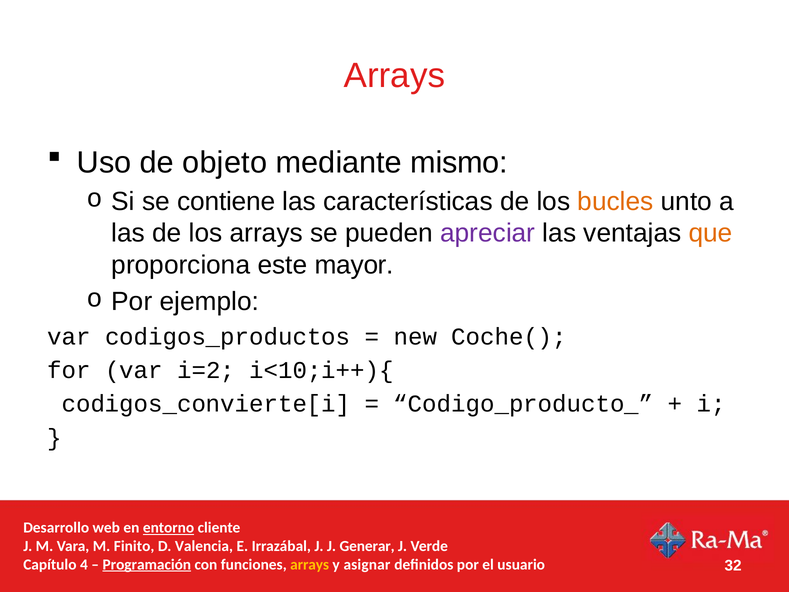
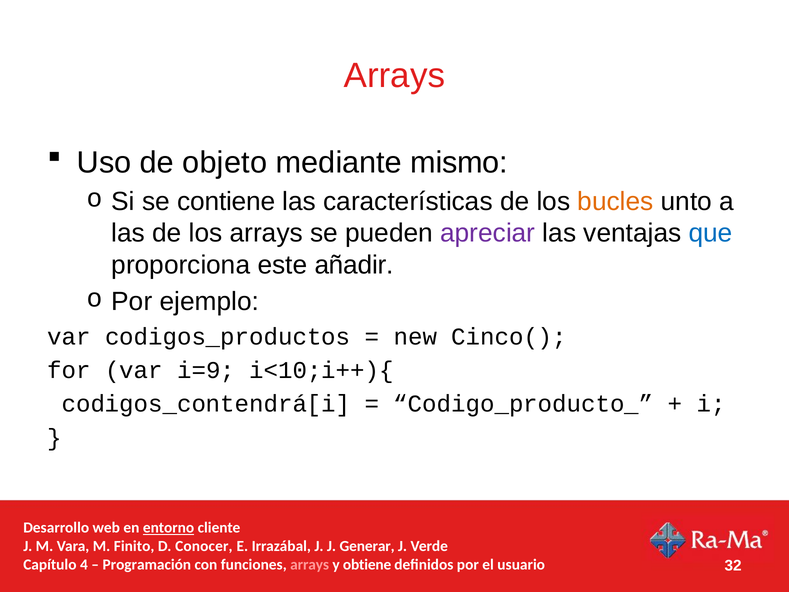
que colour: orange -> blue (711, 233)
mayor: mayor -> añadir (354, 265)
Coche(: Coche( -> Cinco( (509, 336)
i=2: i=2 -> i=9 (206, 370)
codigos_convierte[i: codigos_convierte[i -> codigos_contendrá[i (206, 404)
Valencia: Valencia -> Conocer (204, 546)
Programación underline: present -> none (147, 564)
arrays colour: yellow -> pink (310, 564)
asignar: asignar -> obtiene (367, 564)
